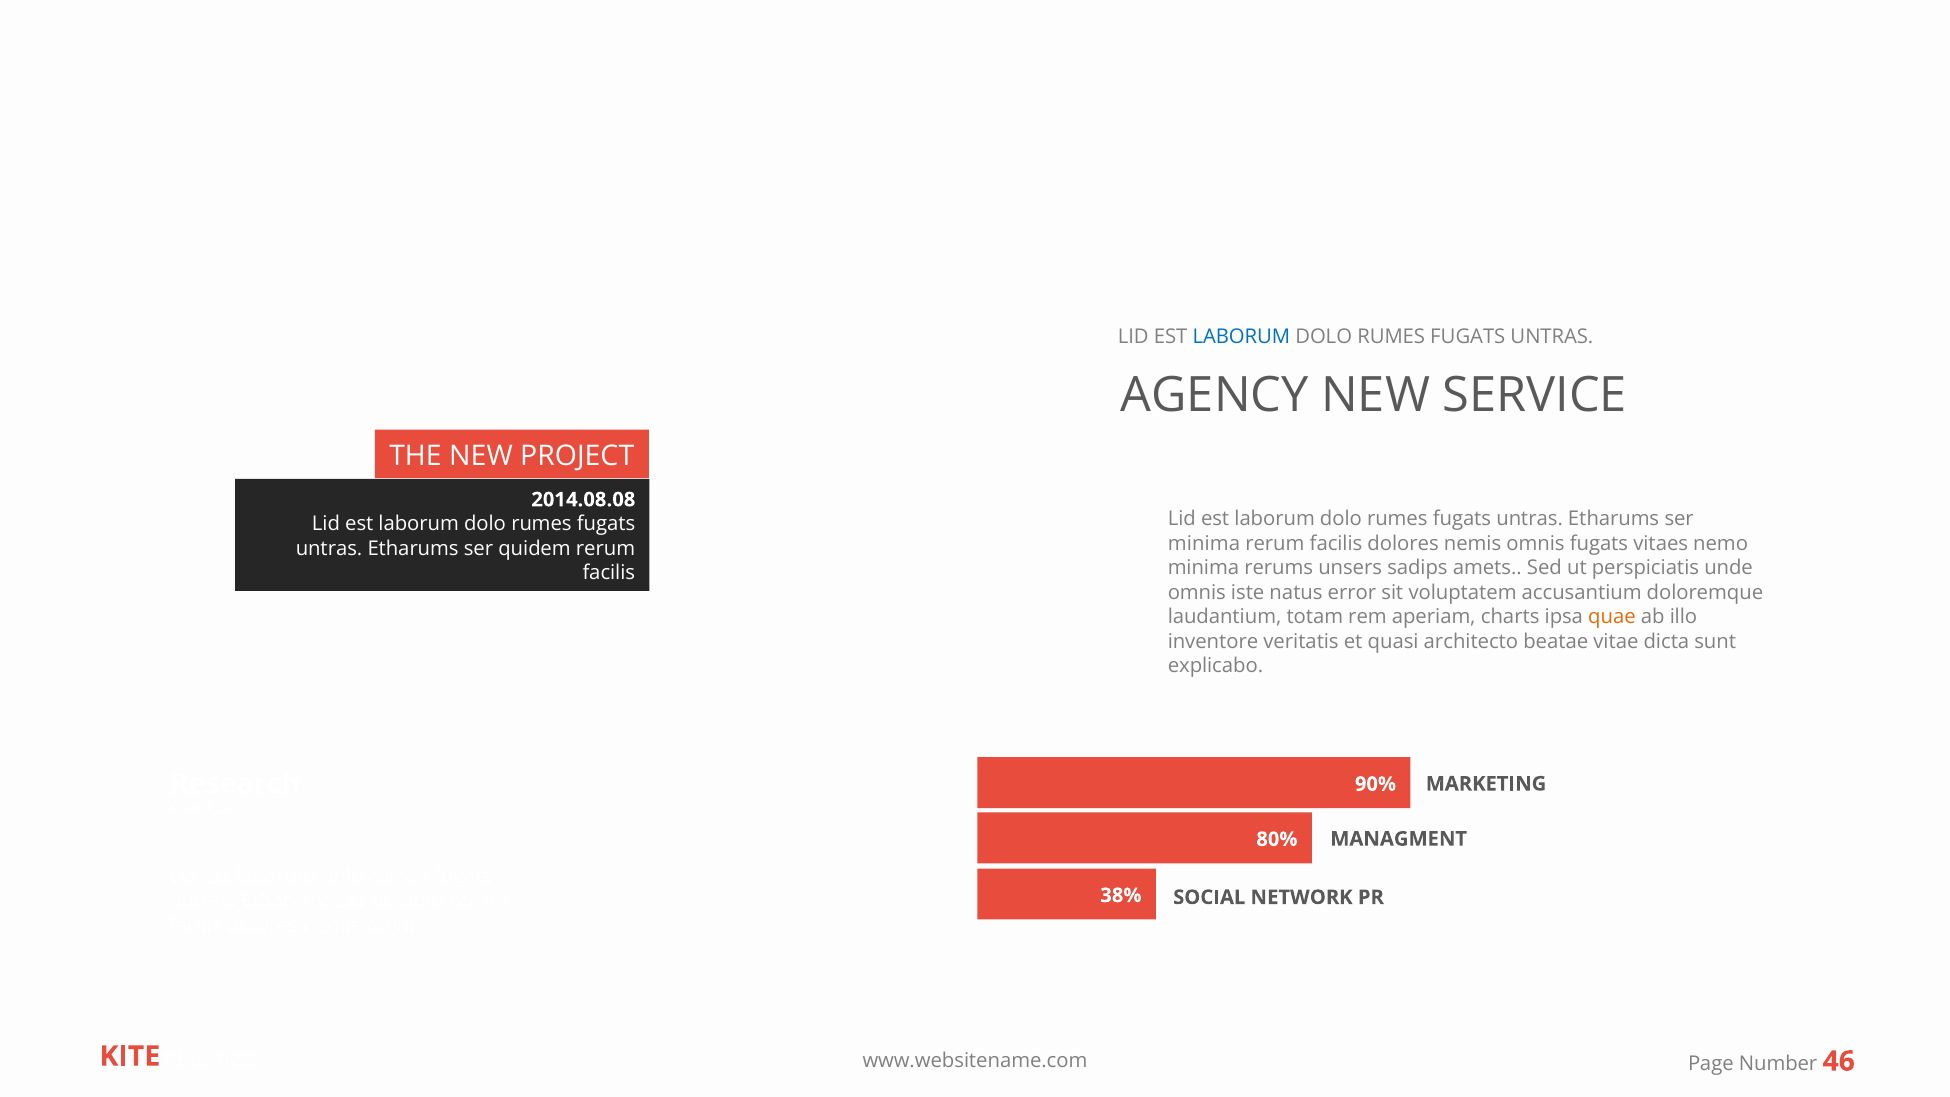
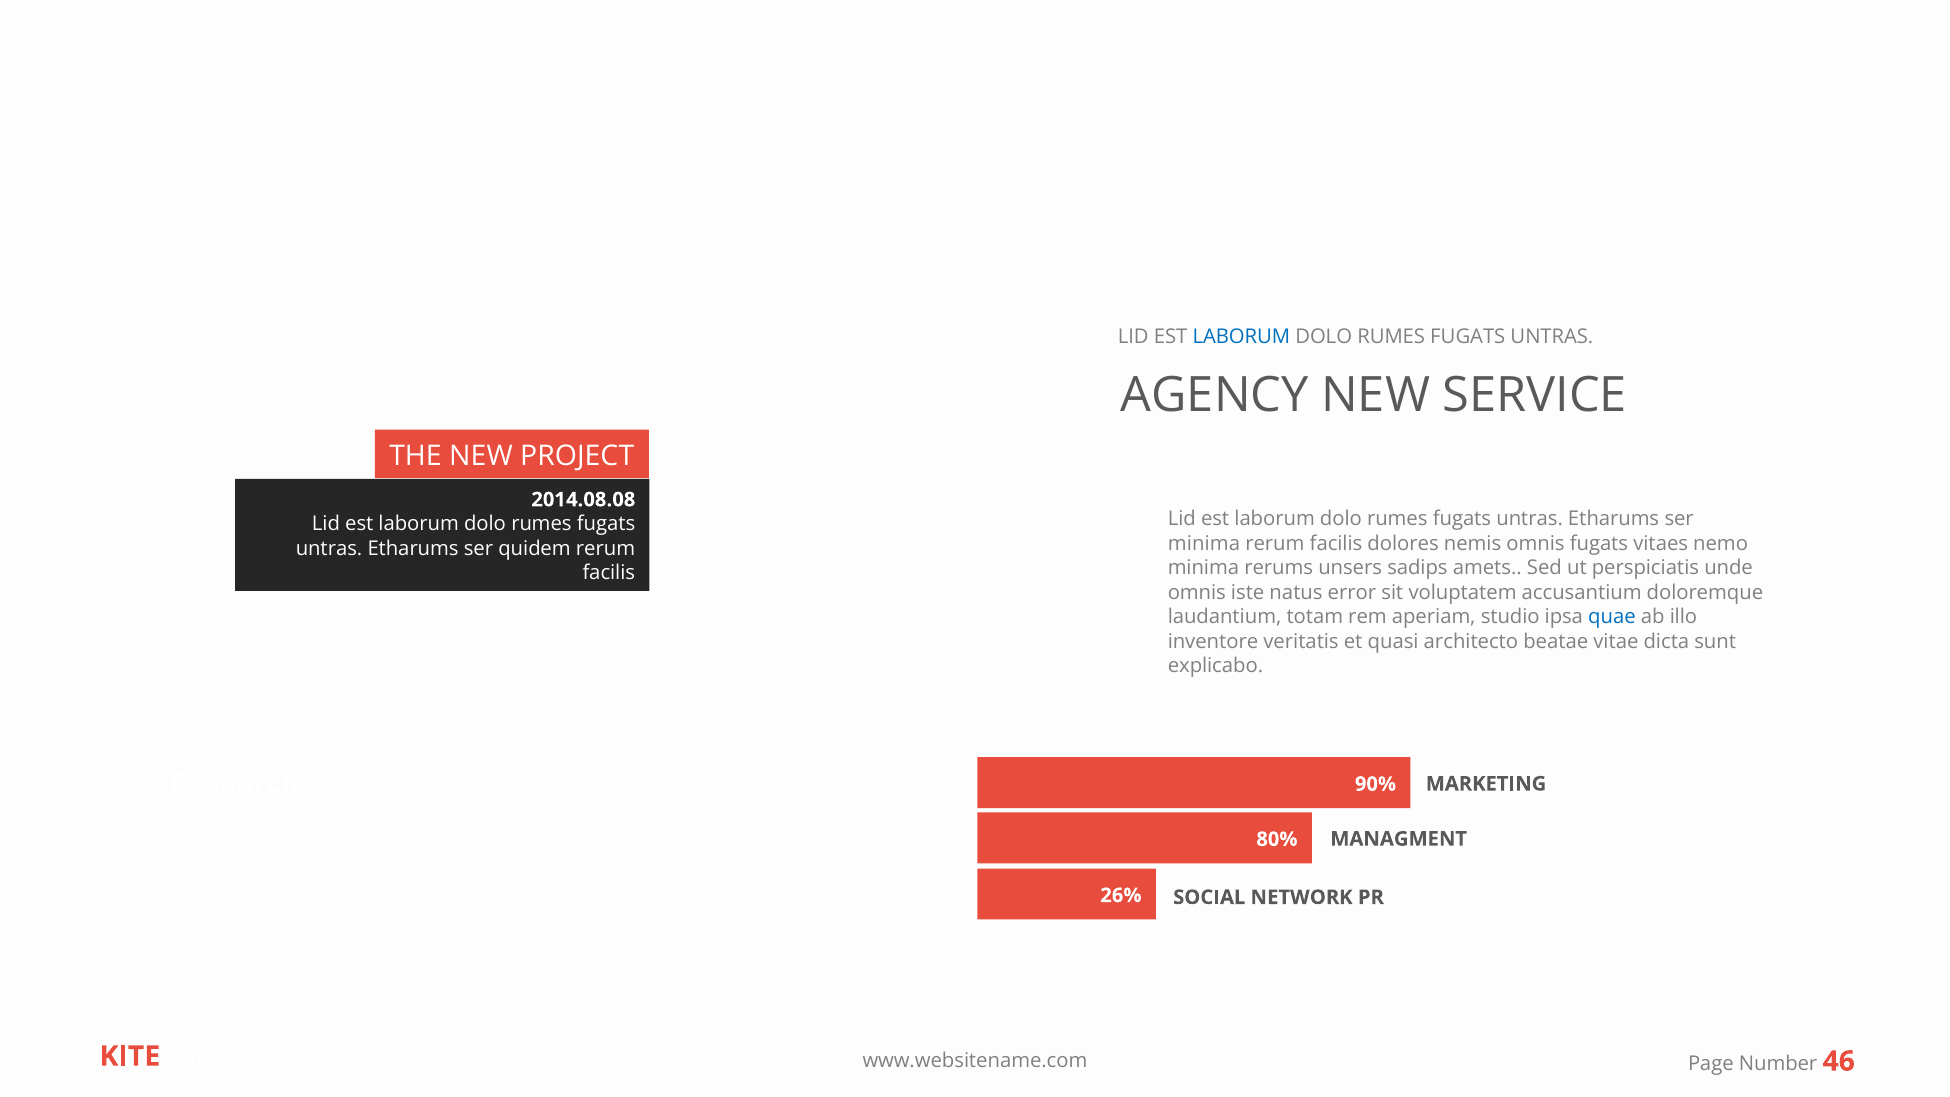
charts: charts -> studio (1510, 617)
quae colour: orange -> blue (1612, 617)
38%: 38% -> 26% (1121, 895)
